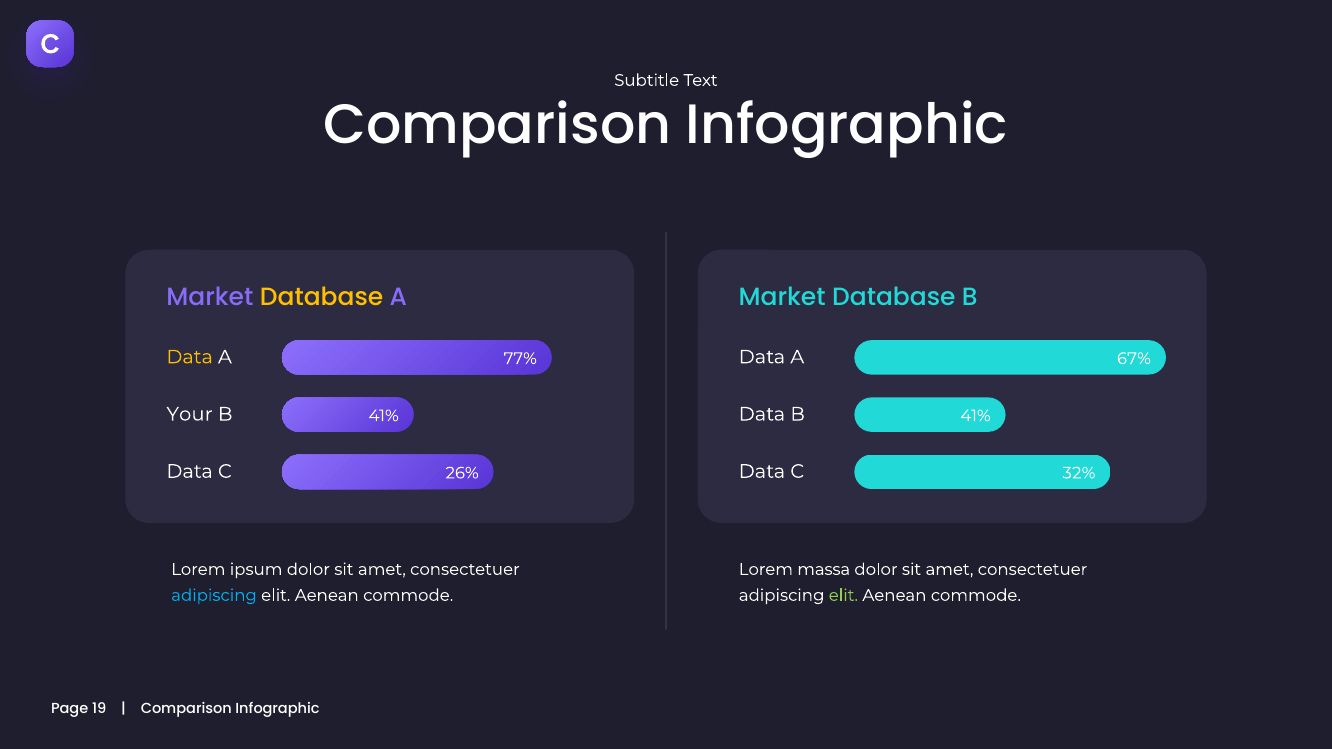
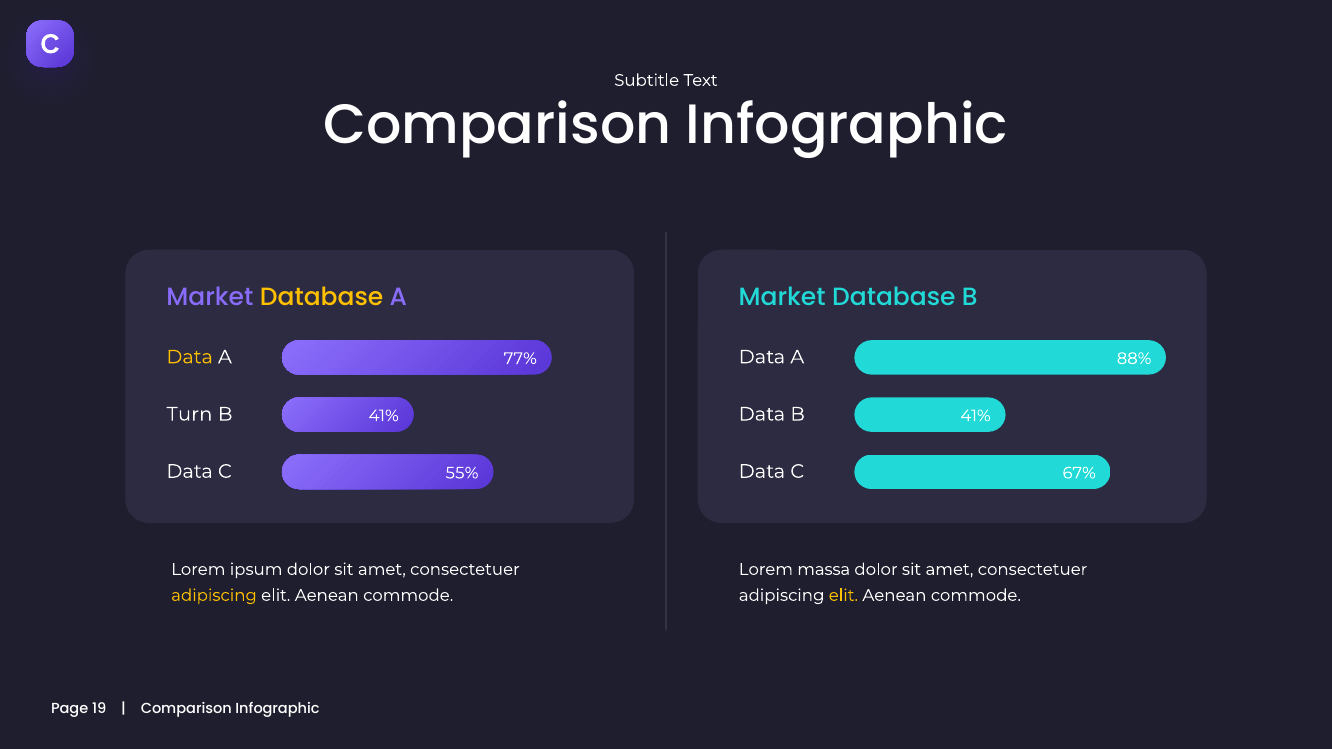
67%: 67% -> 88% (1134, 359)
Your: Your -> Turn (190, 414)
26%: 26% -> 55% (462, 473)
32%: 32% -> 67% (1079, 473)
adipiscing colour: light blue -> yellow (214, 596)
elit colour: light green -> yellow (843, 596)
